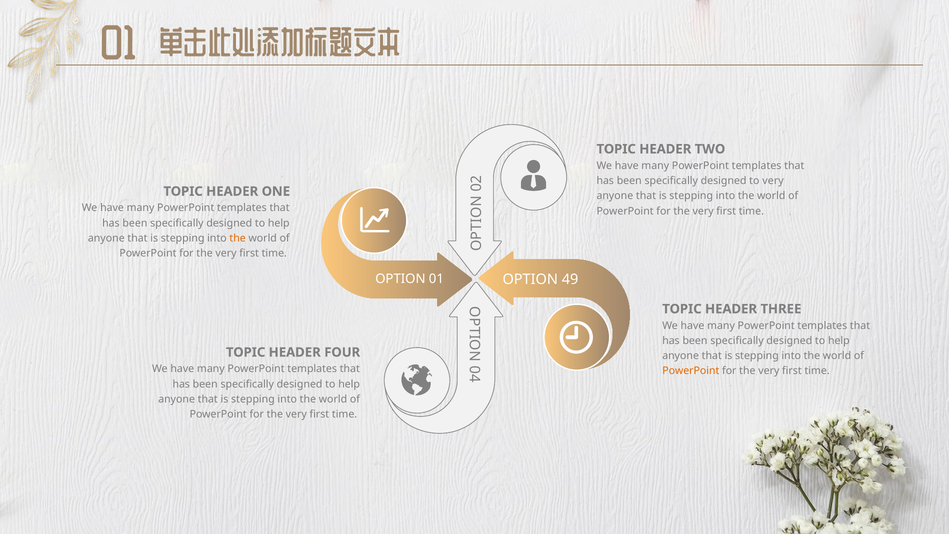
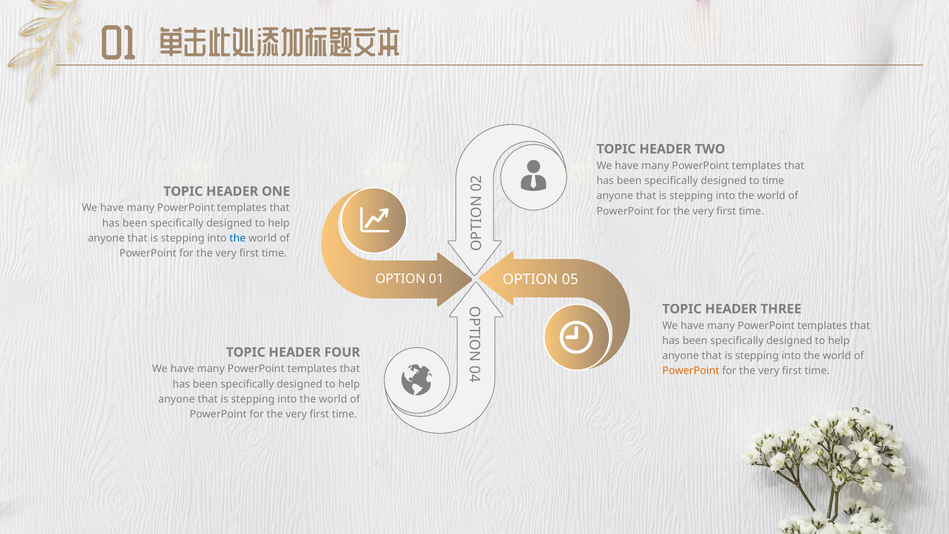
to very: very -> time (773, 181)
the colour: orange -> blue (238, 238)
49: 49 -> 05 (570, 280)
